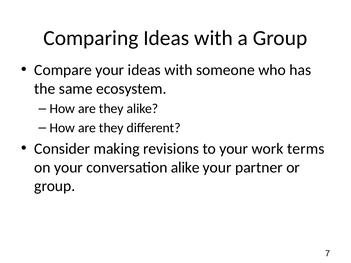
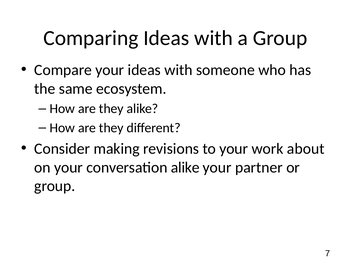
terms: terms -> about (306, 149)
